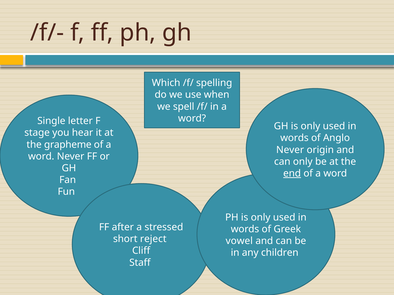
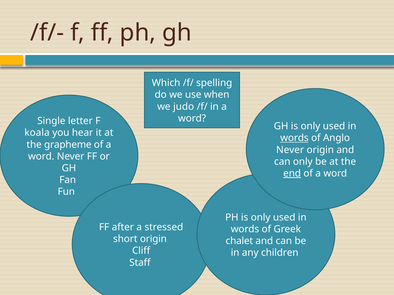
spell: spell -> judo (184, 107)
stage: stage -> koala (37, 133)
words underline: none -> present (294, 138)
short reject: reject -> origin (153, 239)
vowel: vowel -> chalet (239, 241)
